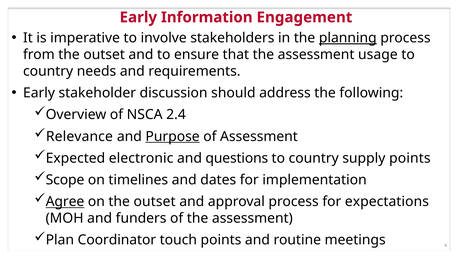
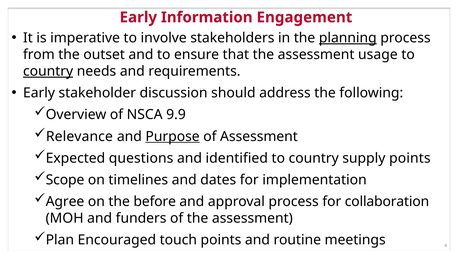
country underline: none -> present (48, 71)
2.4: 2.4 -> 9.9 (176, 115)
electronic: electronic -> questions (141, 158)
questions: questions -> identified (237, 158)
Agree underline: present -> none (65, 201)
on the outset: outset -> before (155, 201)
expectations: expectations -> collaboration (387, 201)
Coordinator: Coordinator -> Encouraged (117, 240)
